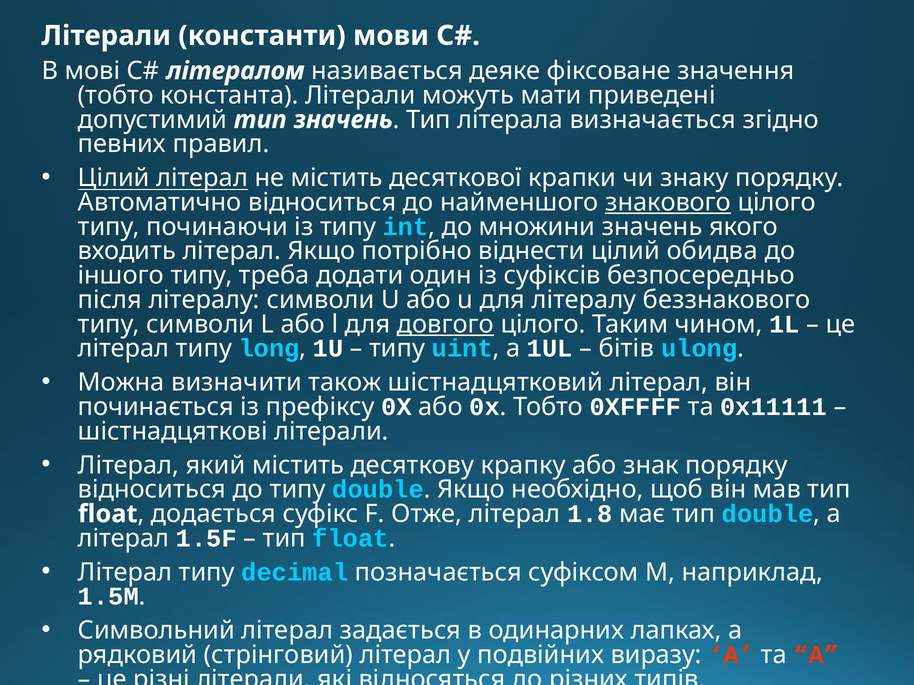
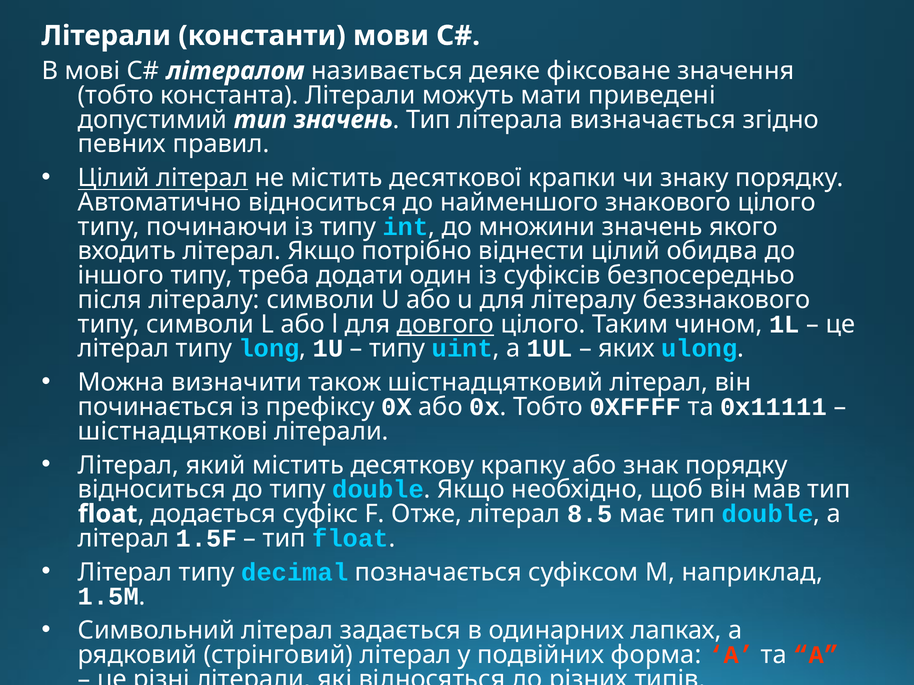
знакового underline: present -> none (668, 202)
бітів: бітів -> яких (627, 349)
1.8: 1.8 -> 8.5 (590, 514)
виразу: виразу -> форма (656, 655)
